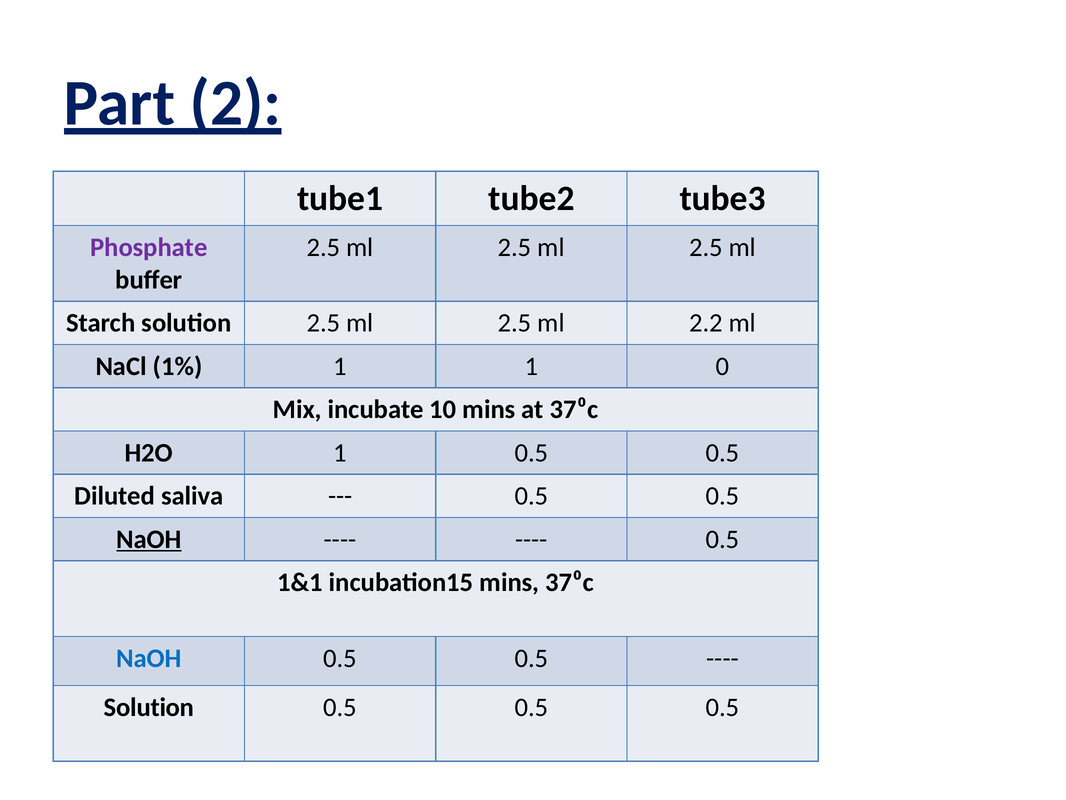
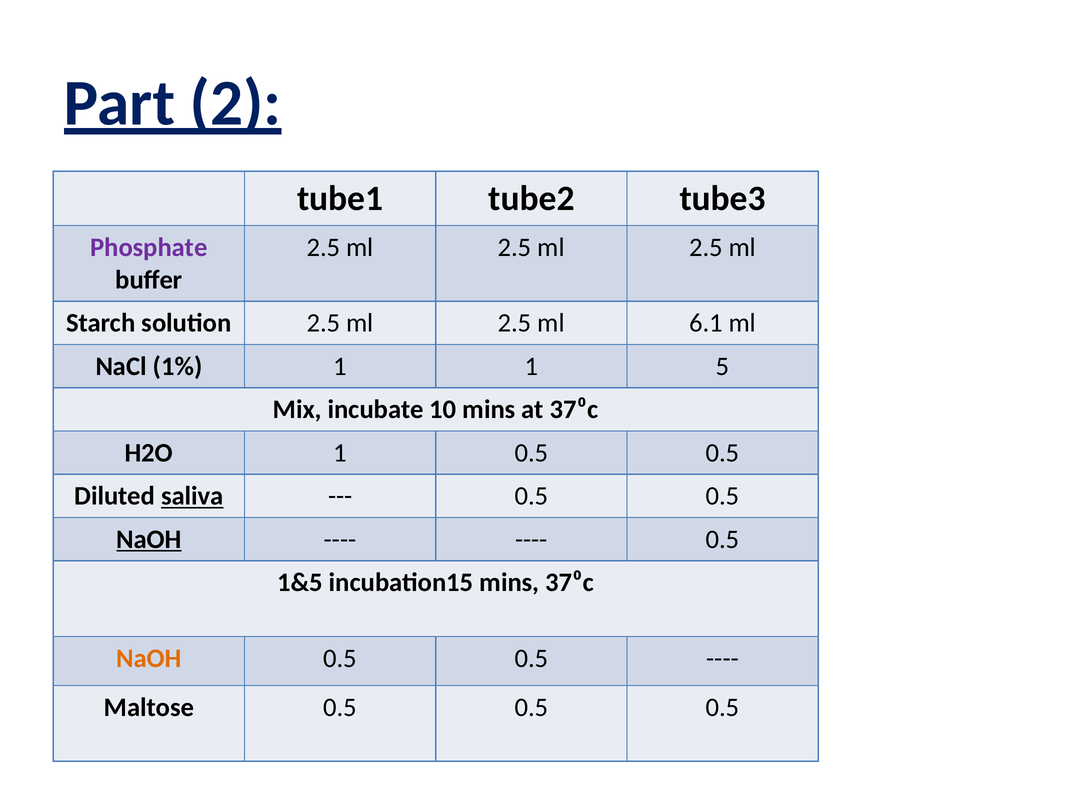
2.2: 2.2 -> 6.1 (706, 323)
0: 0 -> 5 (723, 366)
saliva underline: none -> present (192, 496)
1&1: 1&1 -> 1&5 (300, 582)
NaOH colour: blue -> orange (149, 658)
Solution: Solution -> Maltose (149, 707)
